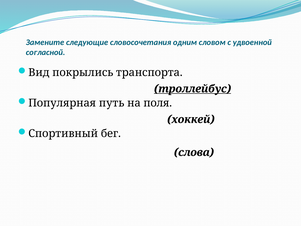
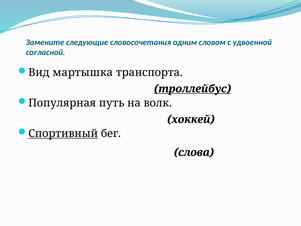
покрылись: покрылись -> мартышка (83, 72)
поля: поля -> волк (158, 103)
Спортивный underline: none -> present (63, 133)
